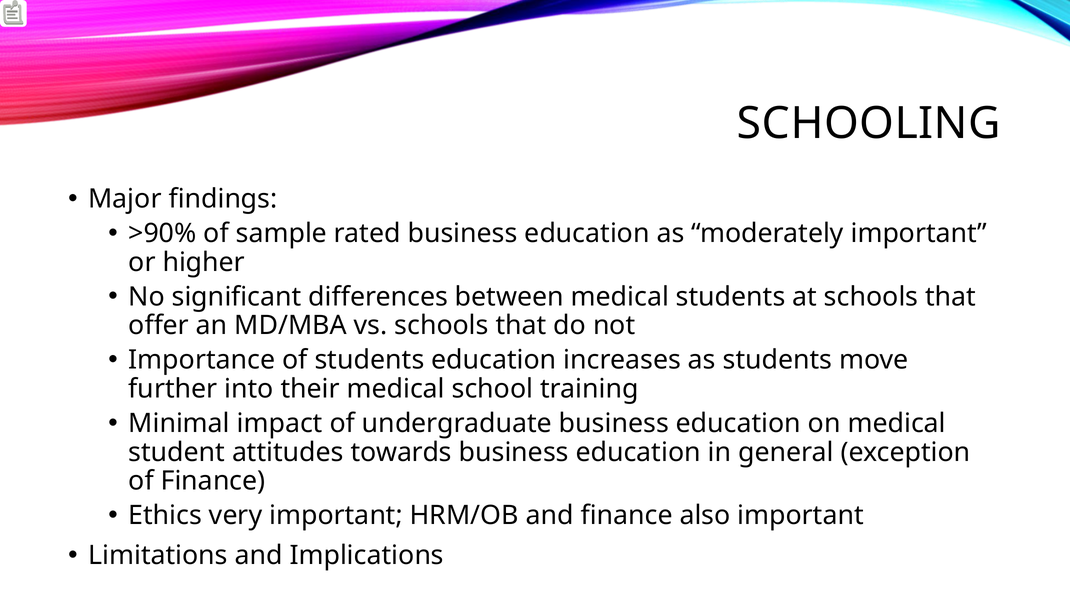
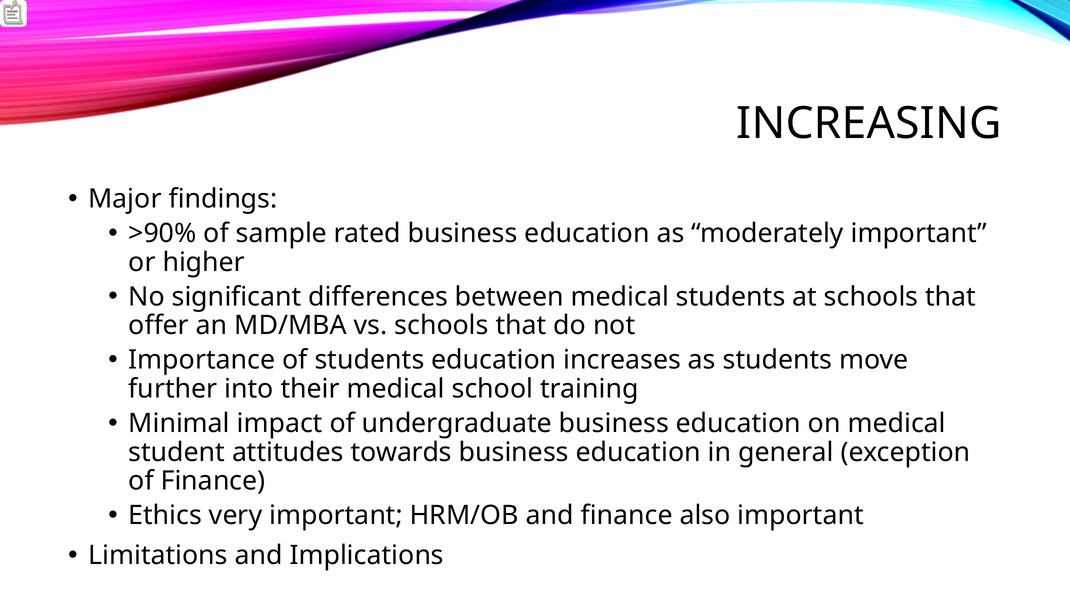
SCHOOLING: SCHOOLING -> INCREASING (869, 124)
